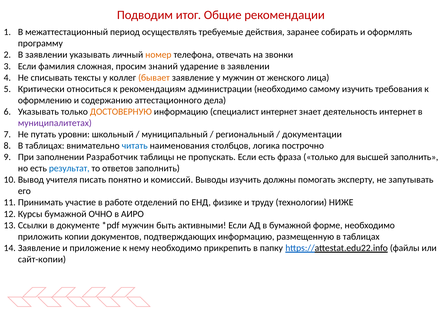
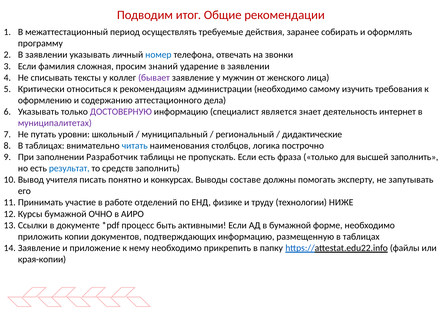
номер colour: orange -> blue (158, 55)
бывает colour: orange -> purple (154, 78)
ДОСТОВЕРНУЮ colour: orange -> purple (121, 112)
специалист интернет: интернет -> является (279, 112)
документации: документации -> дидактические (312, 134)
ответов: ответов -> средств (118, 169)
комиссий: комиссий -> конкурсах (172, 180)
Выводы изучить: изучить -> составе (245, 180)
мужчин: мужчин -> процесс (138, 225)
сайт-копии: сайт-копии -> края-копии (42, 260)
